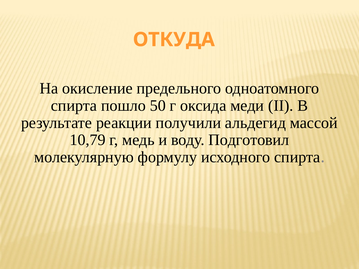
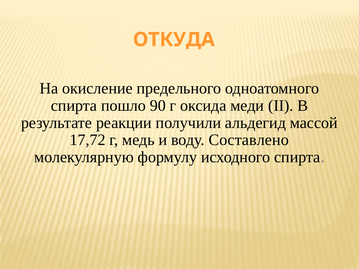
50: 50 -> 90 (158, 106)
10,79: 10,79 -> 17,72 (88, 140)
Подготовил: Подготовил -> Составлено (249, 140)
